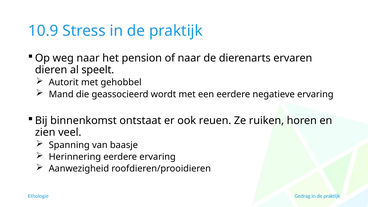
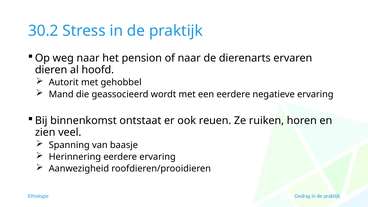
10.9: 10.9 -> 30.2 (43, 31)
speelt: speelt -> hoofd (98, 70)
